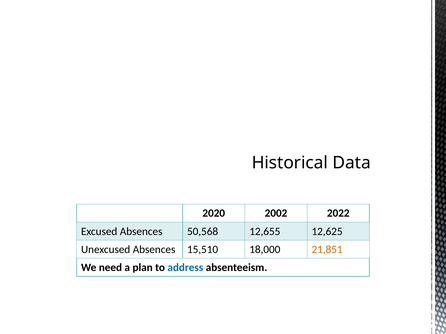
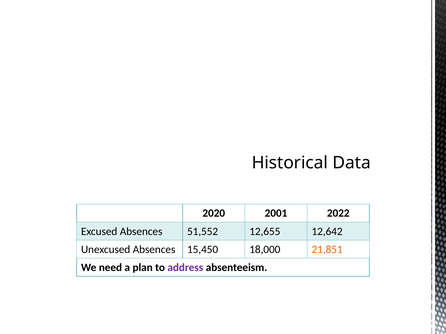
2002: 2002 -> 2001 (276, 214)
50,568: 50,568 -> 51,552 (203, 232)
12,625: 12,625 -> 12,642 (327, 232)
15,510: 15,510 -> 15,450 (203, 250)
address colour: blue -> purple (185, 268)
